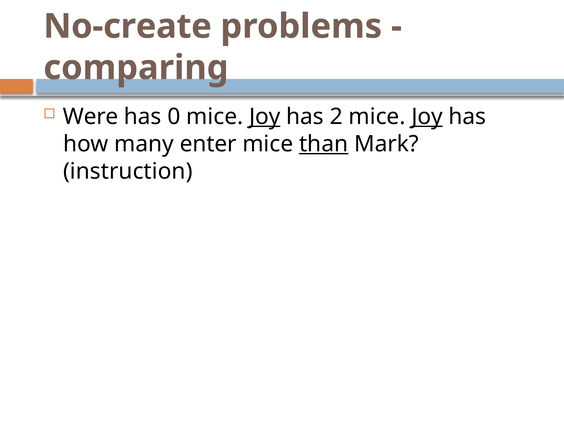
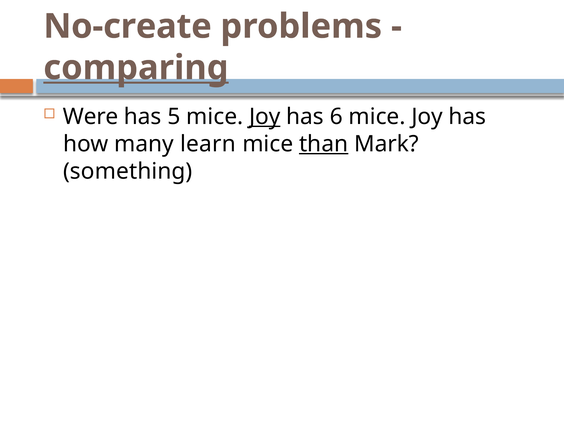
comparing underline: none -> present (136, 68)
0: 0 -> 5 (174, 117)
2: 2 -> 6 (336, 117)
Joy underline: present -> none (427, 117)
enter: enter -> learn (208, 144)
instruction: instruction -> something (128, 171)
